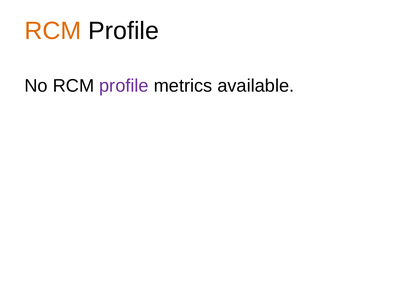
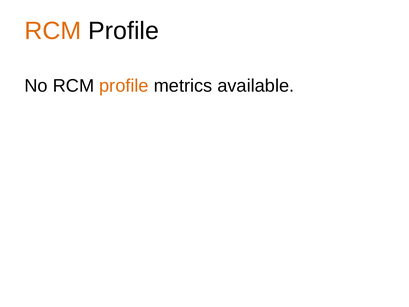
profile colour: purple -> orange (124, 86)
